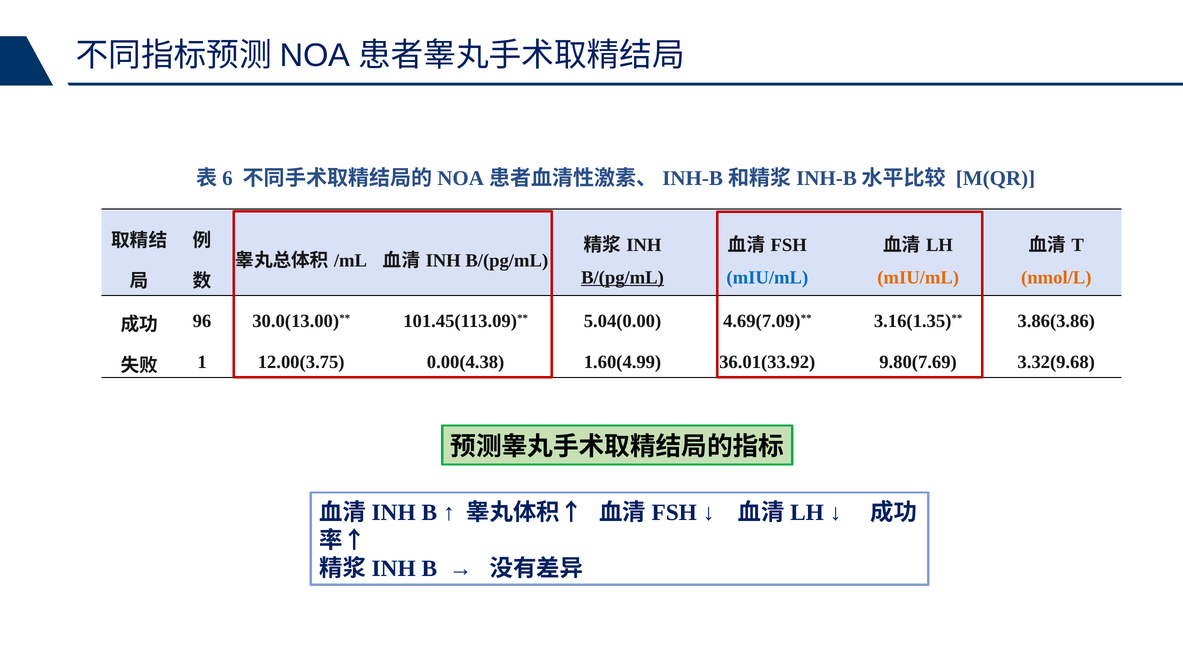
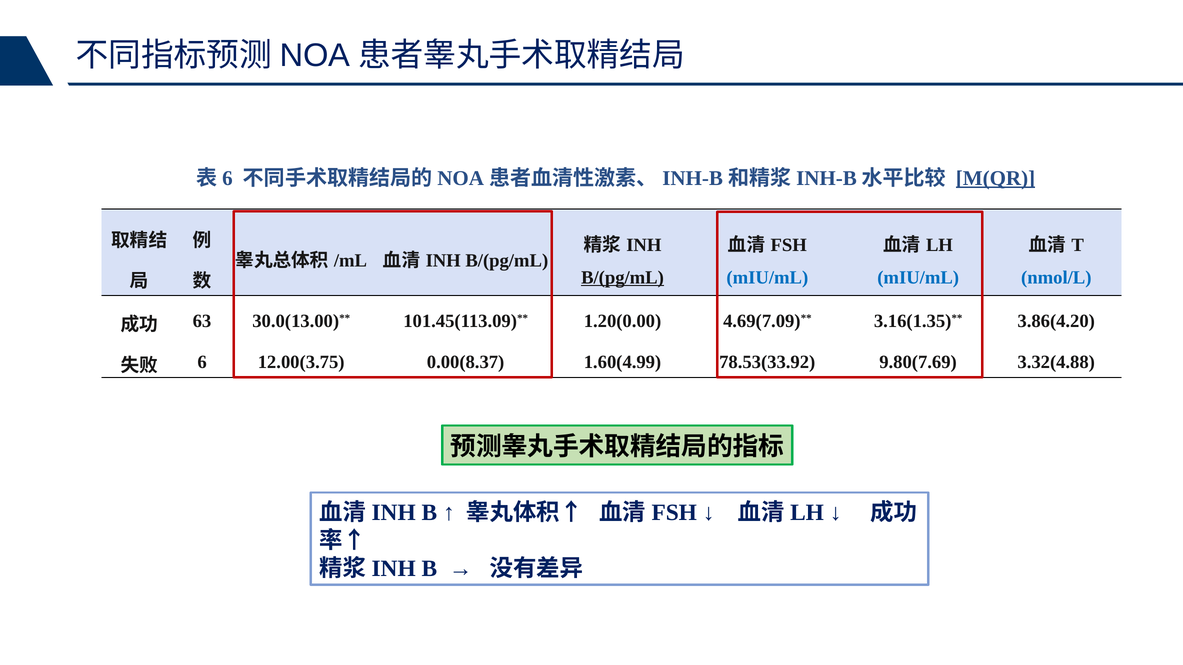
M(QR underline: none -> present (995, 178)
mIU/mL colour: orange -> blue (918, 278)
nmol/L colour: orange -> blue (1056, 278)
96: 96 -> 63 (202, 321)
5.04(0.00: 5.04(0.00 -> 1.20(0.00 (623, 321)
3.86(3.86: 3.86(3.86 -> 3.86(4.20 (1056, 321)
1: 1 -> 6 (202, 362)
0.00(4.38: 0.00(4.38 -> 0.00(8.37 (466, 362)
36.01(33.92: 36.01(33.92 -> 78.53(33.92 (767, 362)
3.32(9.68: 3.32(9.68 -> 3.32(4.88 (1056, 362)
